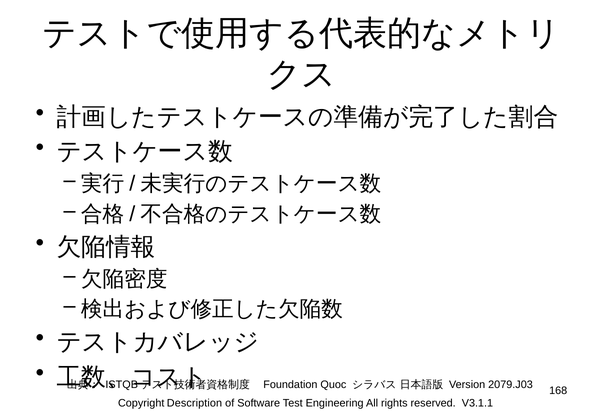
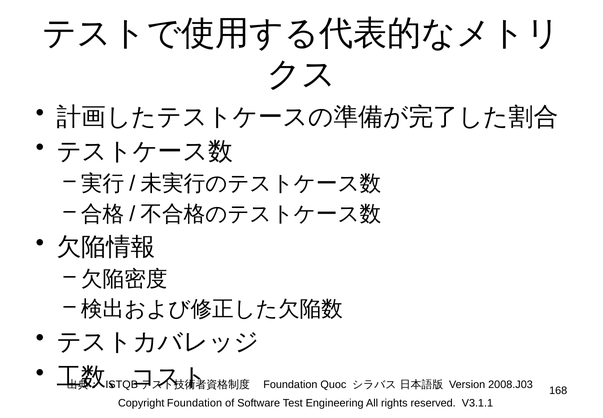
2079.J03: 2079.J03 -> 2008.J03 (511, 384)
Copyright Description: Description -> Foundation (194, 403)
